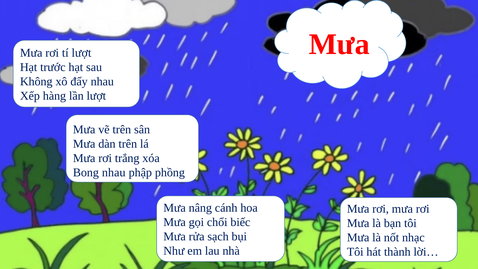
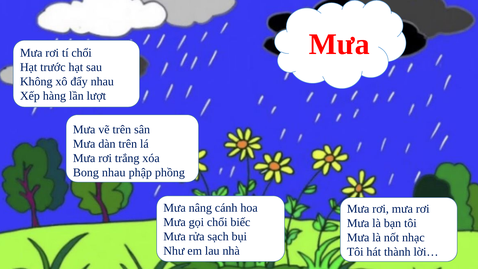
tí lượt: lượt -> chổi (82, 53)
